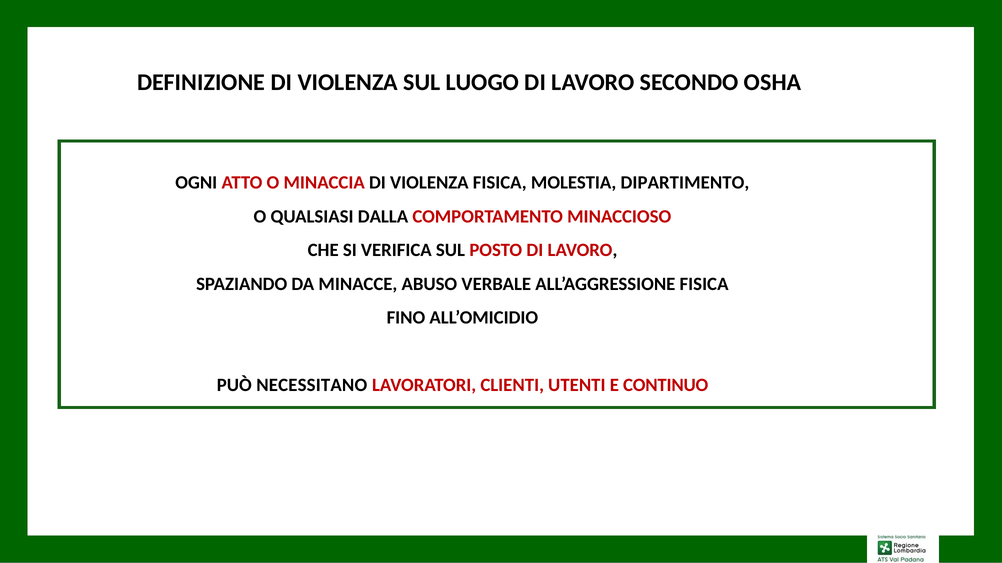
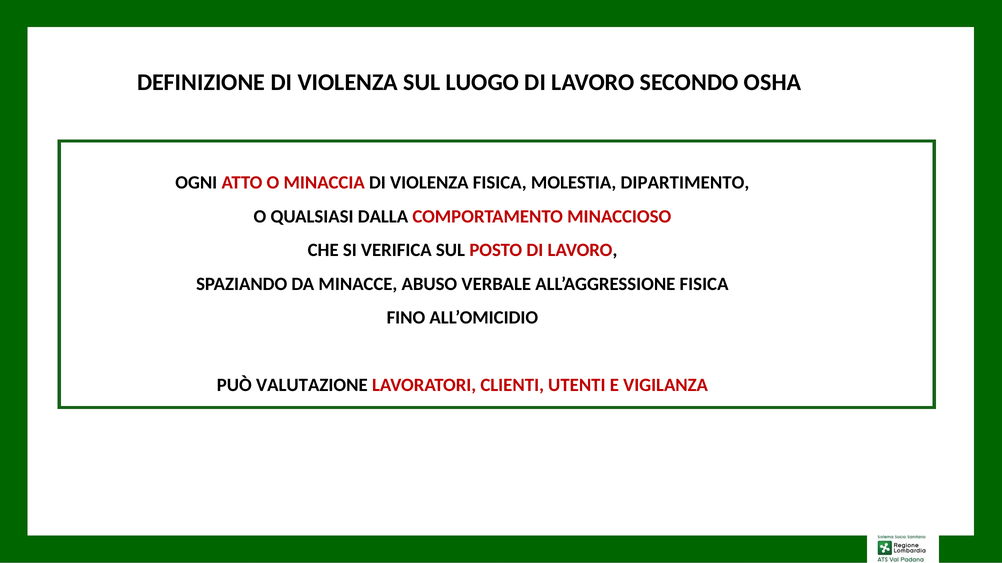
NECESSITANO: NECESSITANO -> VALUTAZIONE (312, 386)
CONTINUO: CONTINUO -> VIGILANZA (666, 386)
